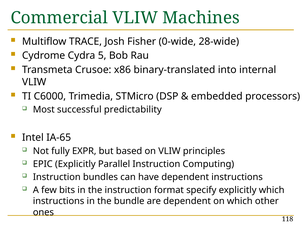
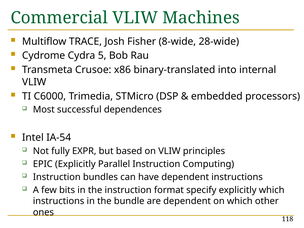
0-wide: 0-wide -> 8-wide (177, 41)
predictability: predictability -> dependences (133, 110)
IA-65: IA-65 -> IA-54 (59, 138)
